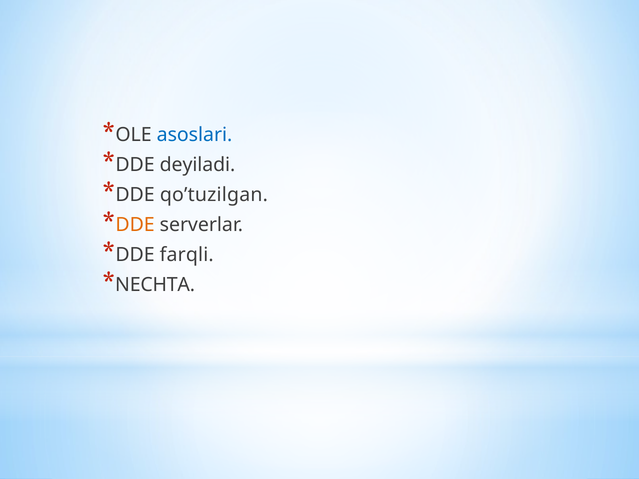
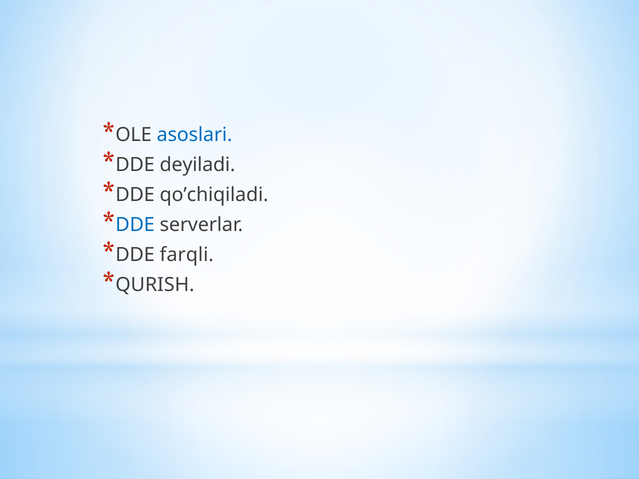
qo’tuzilgan: qo’tuzilgan -> qo’chiqiladi (214, 195)
DDE colour: orange -> blue (135, 225)
NECHTA: NECHTA -> QURISH (155, 285)
